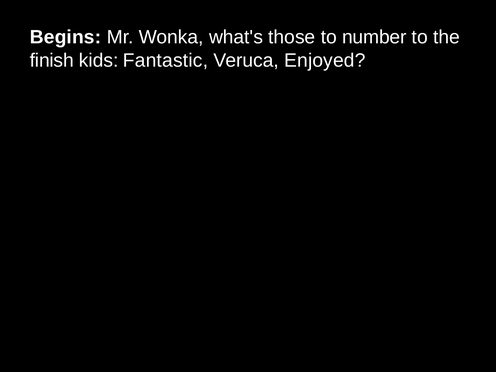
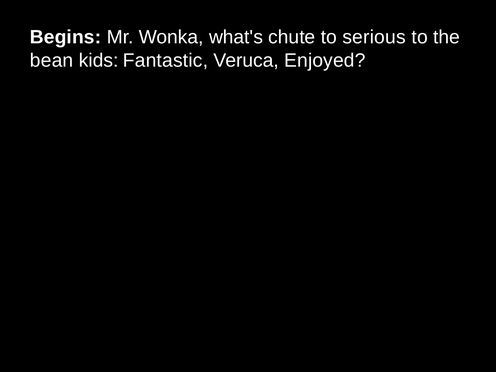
those: those -> chute (292, 37)
number: number -> serious (374, 37)
finish: finish -> bean (52, 60)
